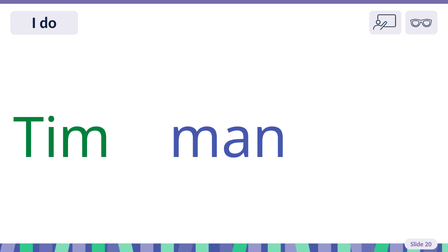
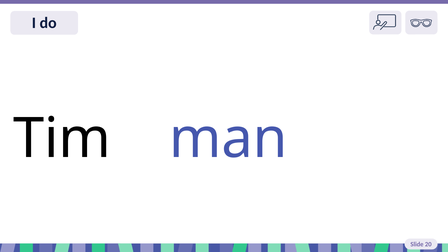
Tim colour: green -> black (62, 139)
